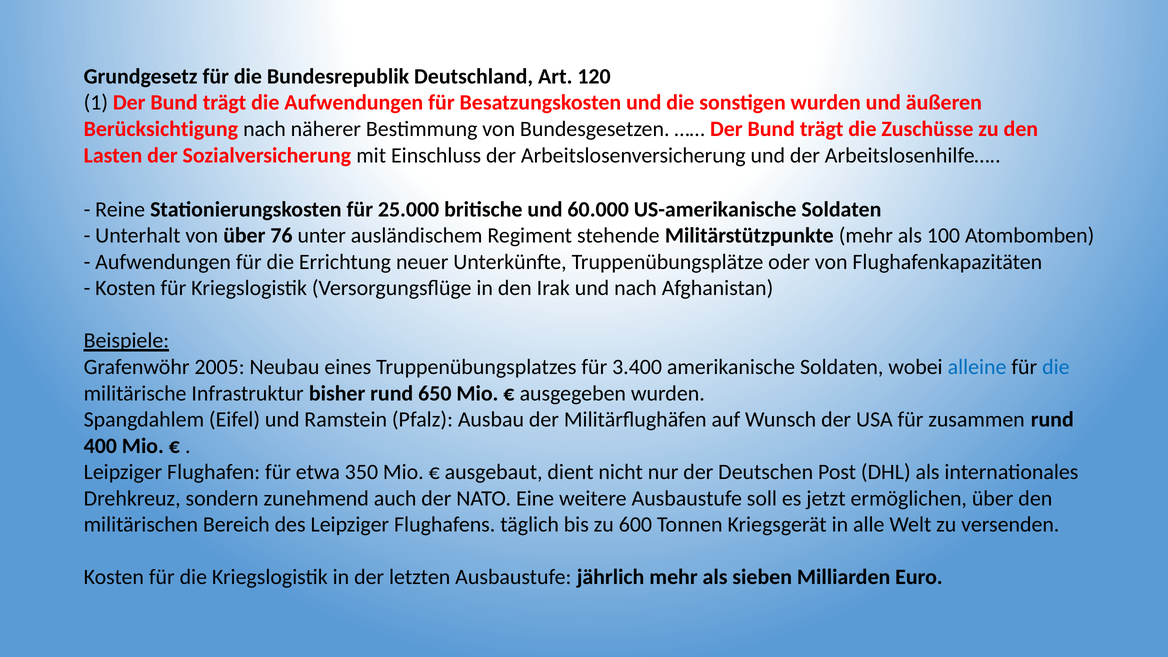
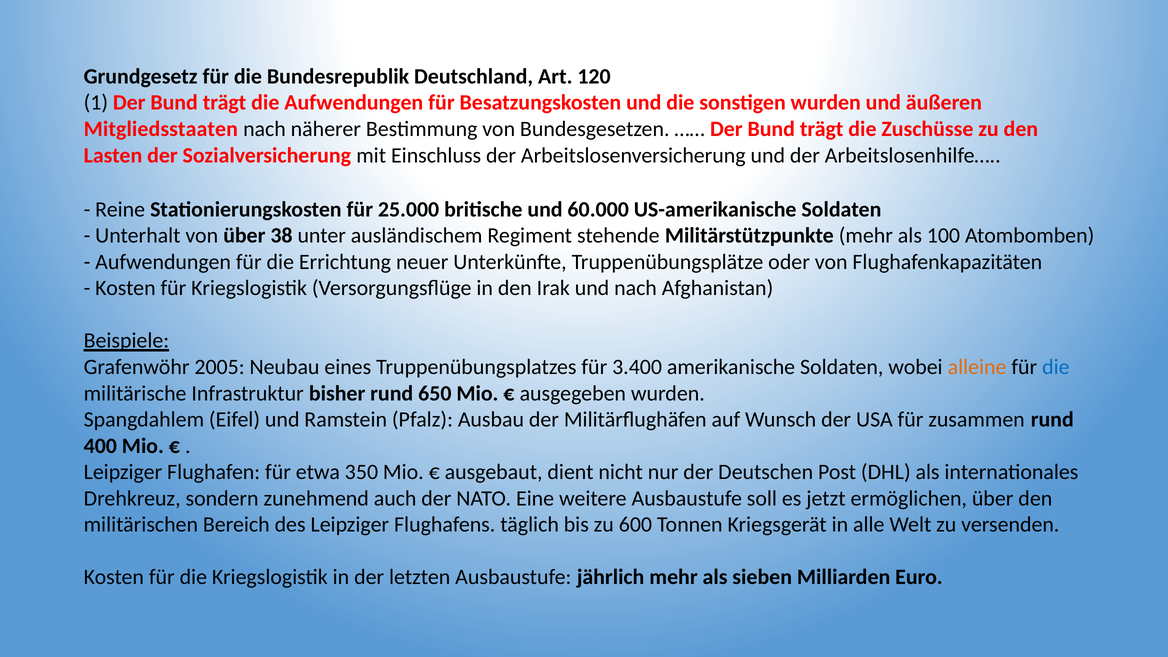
Berücksichtigung: Berücksichtigung -> Mitgliedsstaaten (161, 129)
76: 76 -> 38 (281, 236)
alleine colour: blue -> orange (977, 367)
